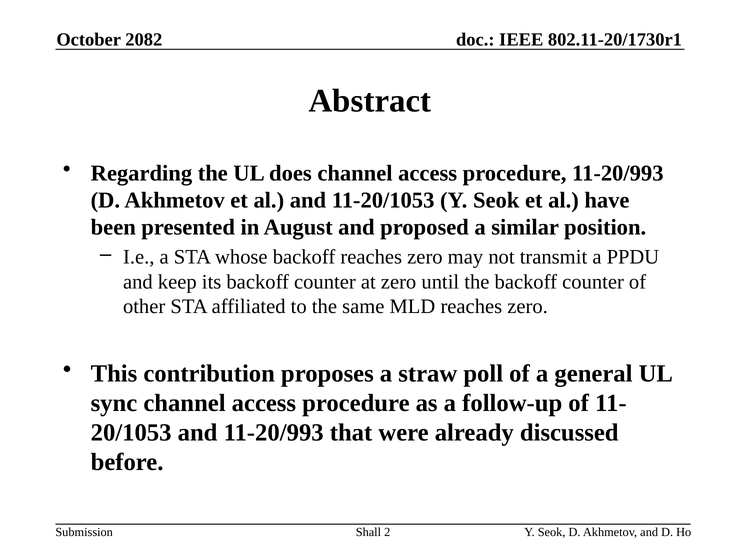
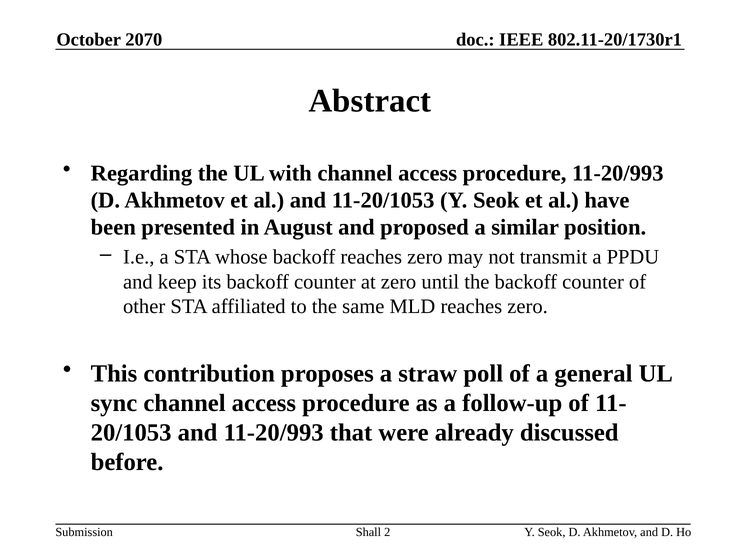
2082: 2082 -> 2070 (144, 39)
does: does -> with (290, 173)
